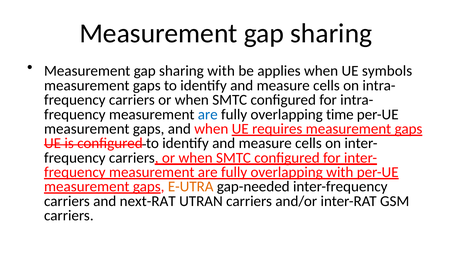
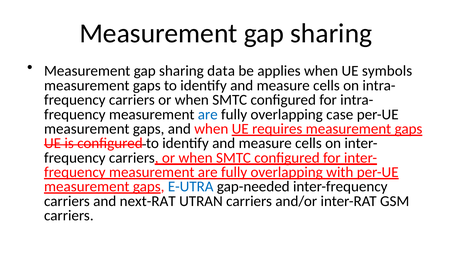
sharing with: with -> data (221, 71)
time: time -> case (340, 114)
E-UTRA colour: orange -> blue (191, 187)
